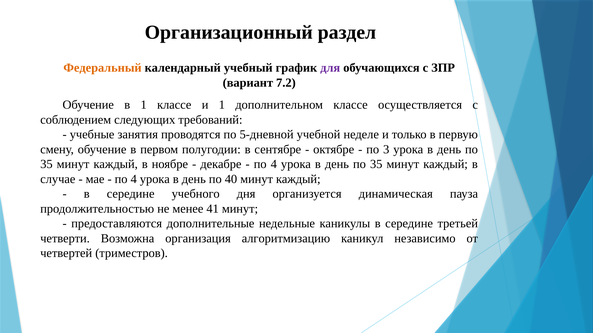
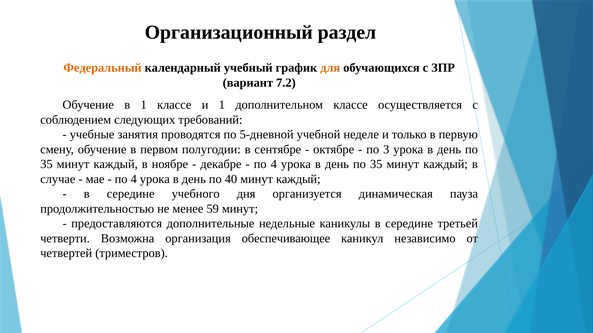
для colour: purple -> orange (330, 68)
41: 41 -> 59 (213, 209)
алгоритмизацию: алгоритмизацию -> обеспечивающее (286, 239)
